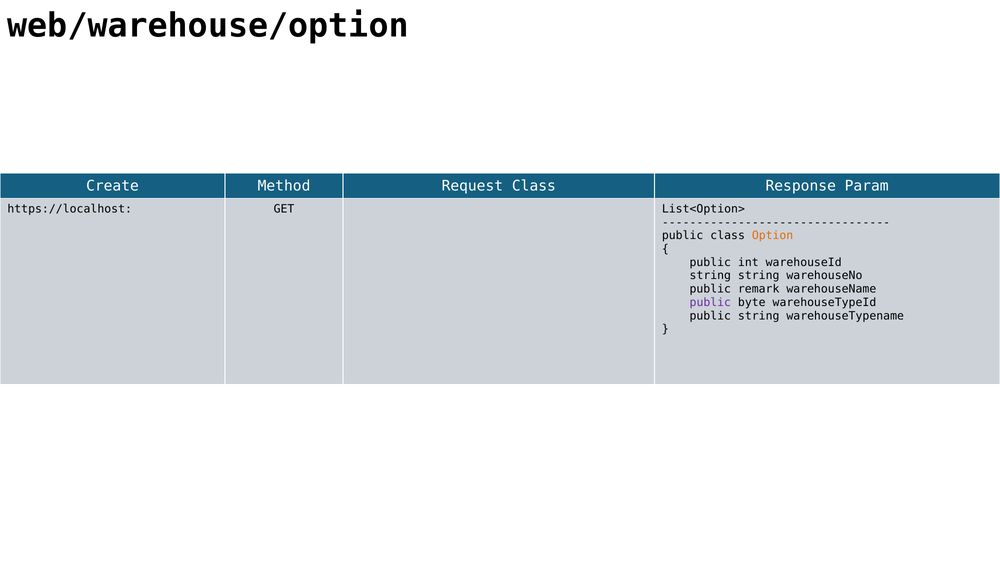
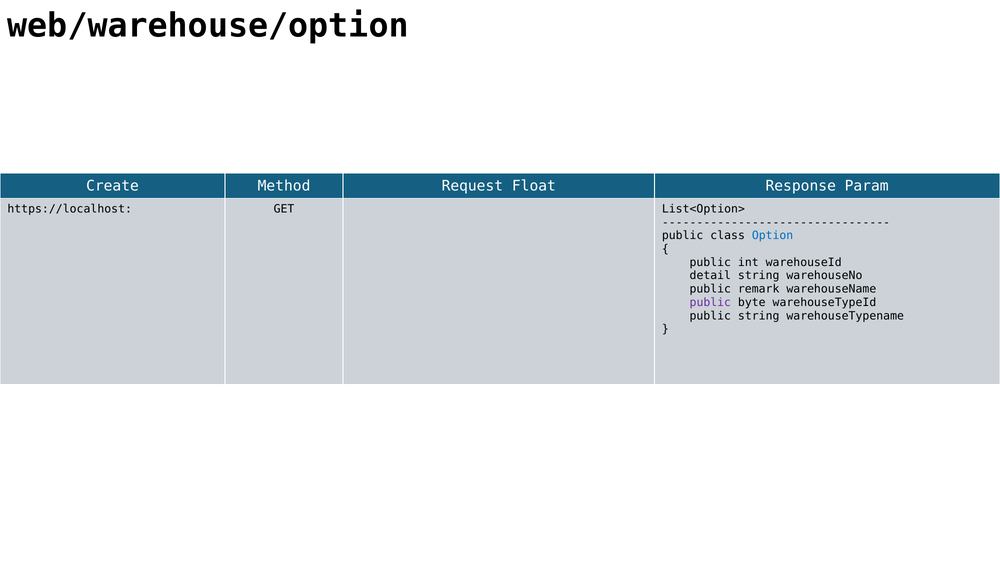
Request Class: Class -> Float (534, 186)
Option colour: orange -> blue (773, 236)
string: string -> detail (710, 276)
